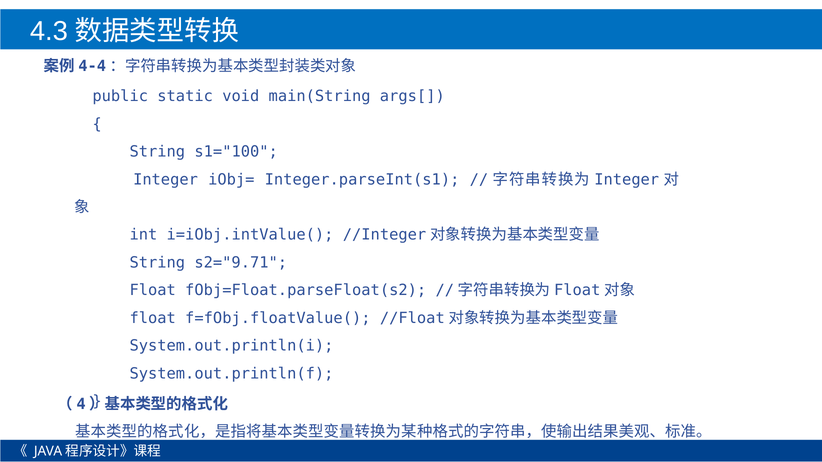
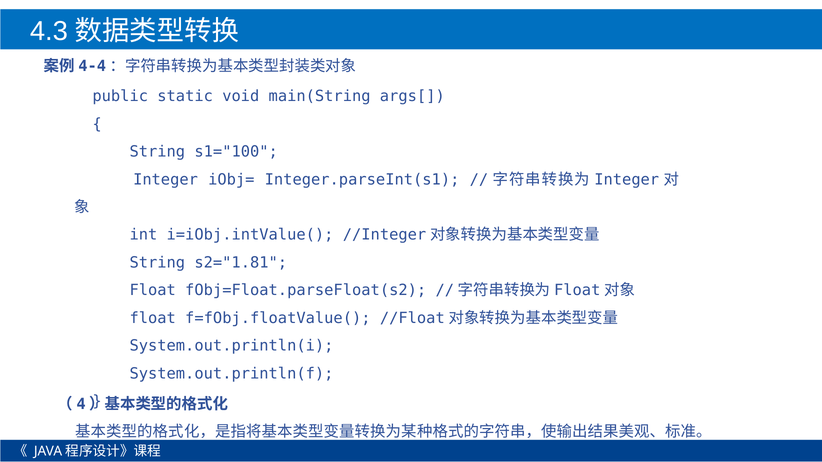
s2="9.71: s2="9.71 -> s2="1.81 (241, 263)
